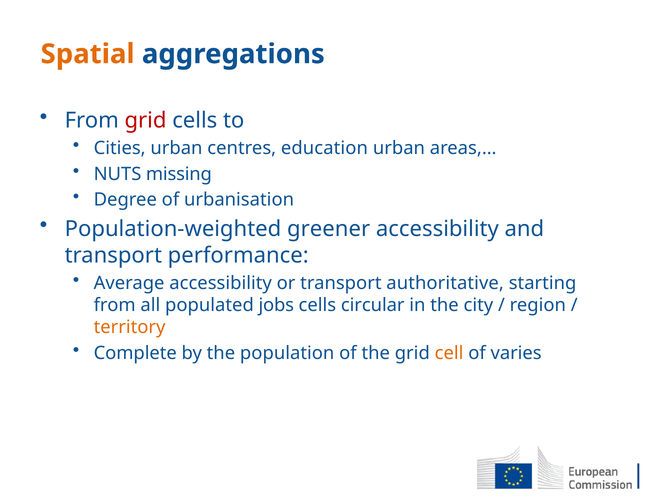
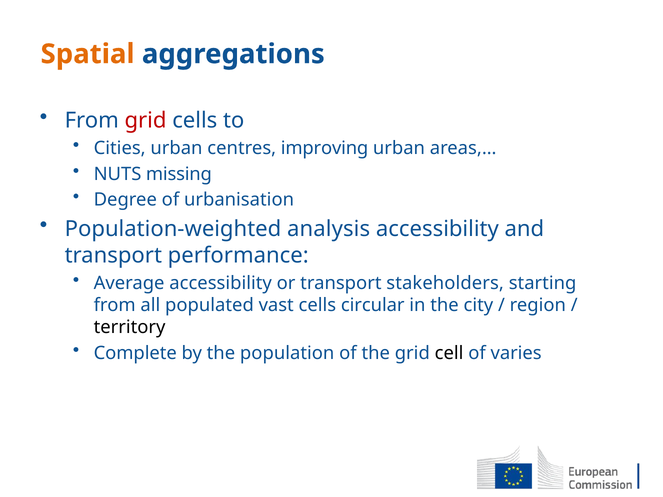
education: education -> improving (325, 148)
greener: greener -> analysis (329, 229)
authoritative: authoritative -> stakeholders (445, 283)
jobs: jobs -> vast (276, 305)
territory colour: orange -> black (130, 327)
cell colour: orange -> black (449, 353)
